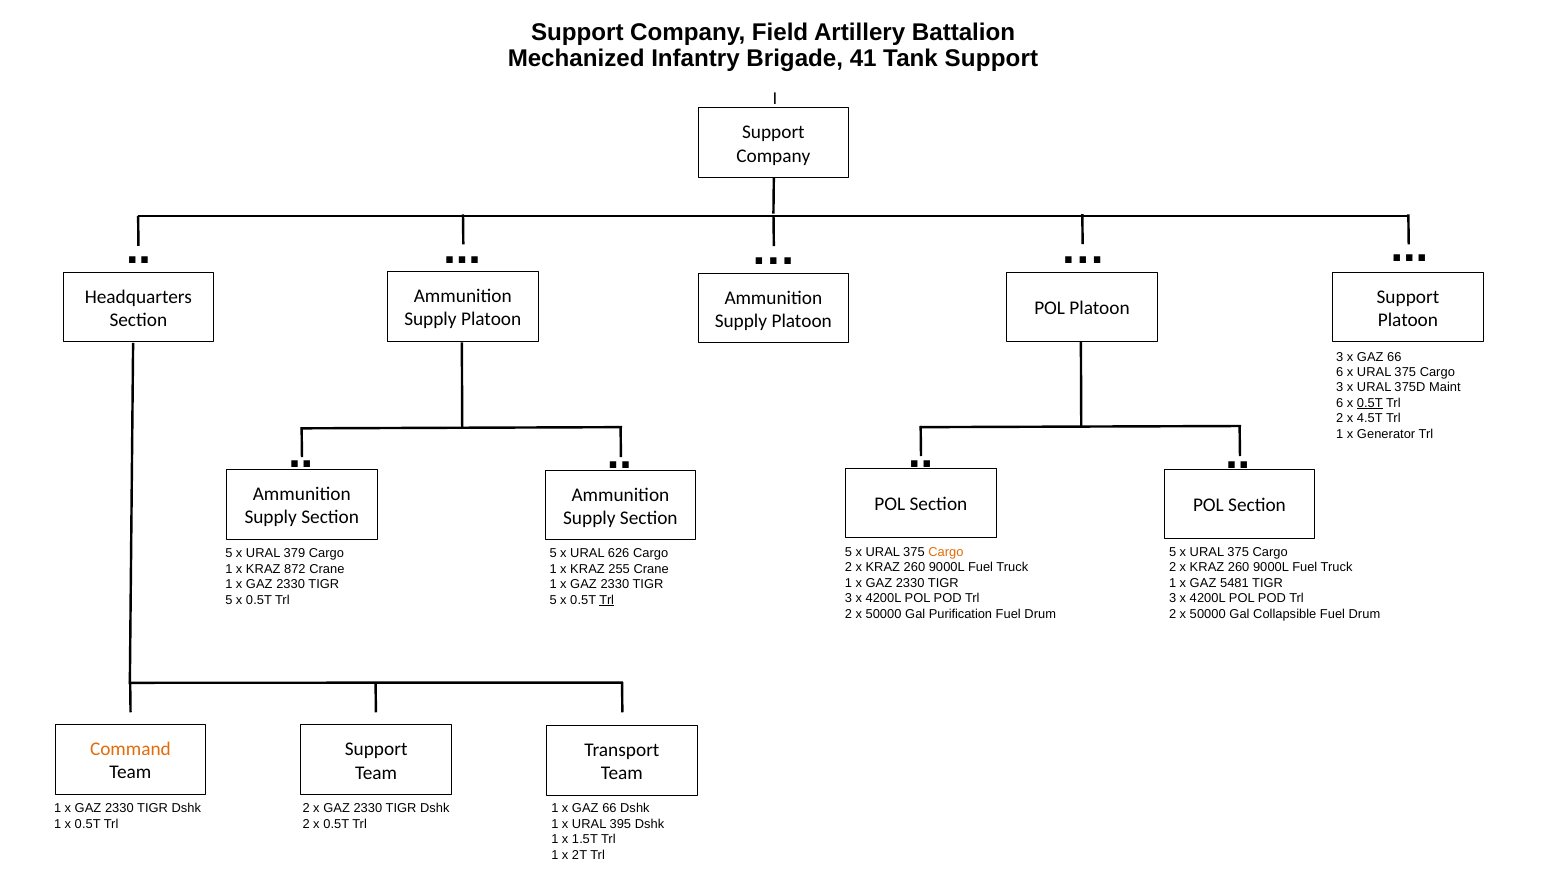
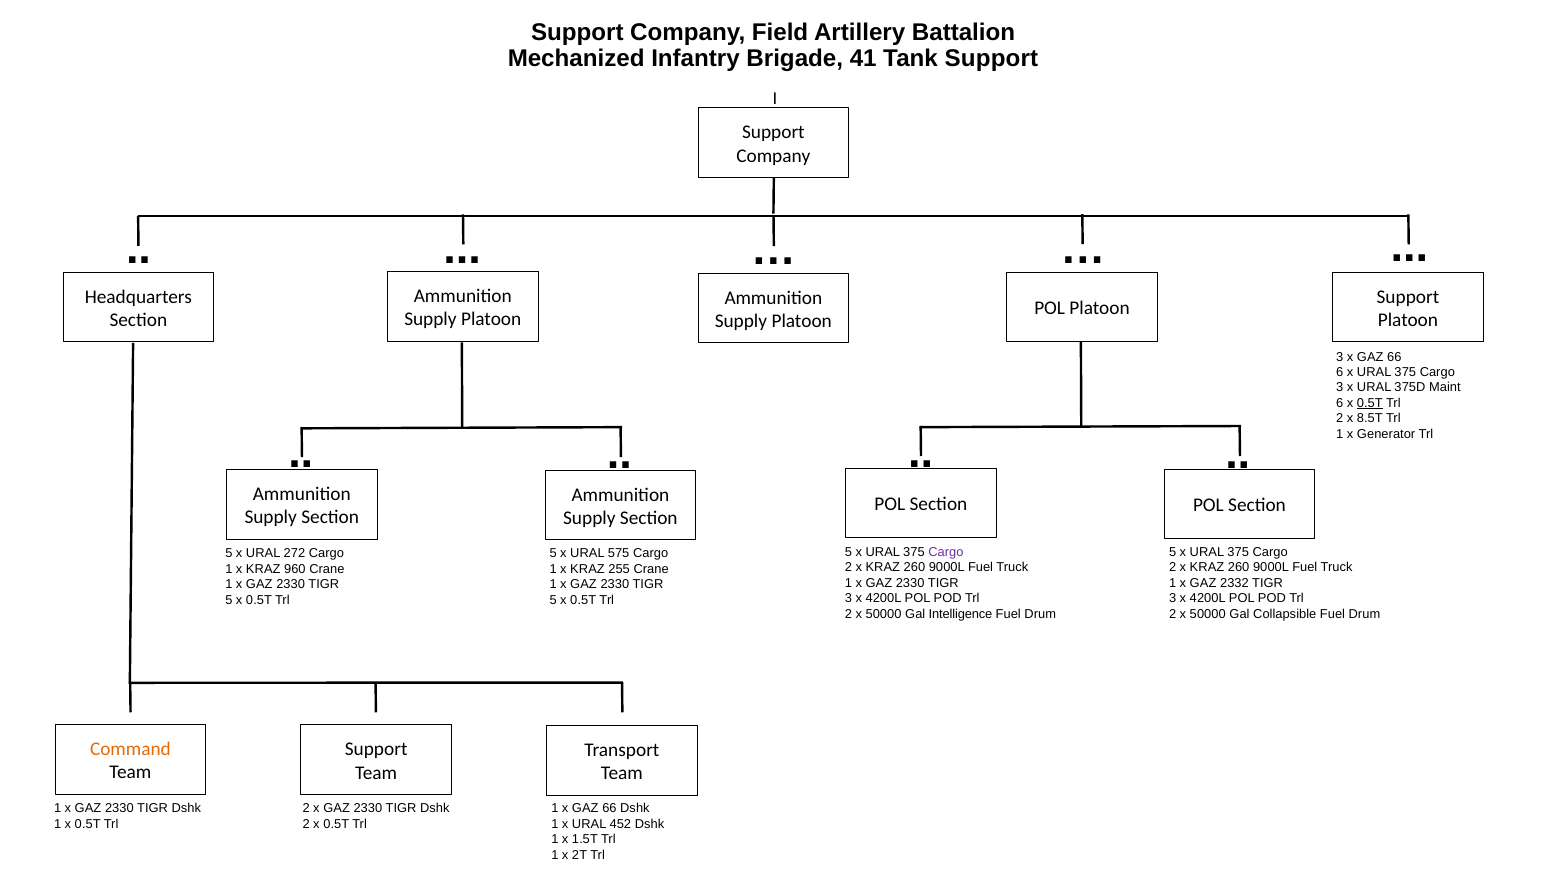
4.5T: 4.5T -> 8.5T (1370, 419)
Cargo colour: orange -> purple (946, 552)
379: 379 -> 272 (294, 554)
626: 626 -> 575 (619, 554)
872: 872 -> 960 (295, 569)
5481: 5481 -> 2332 (1234, 583)
Trl underline: present -> none (607, 600)
Purification: Purification -> Intelligence (961, 614)
395: 395 -> 452 (620, 824)
